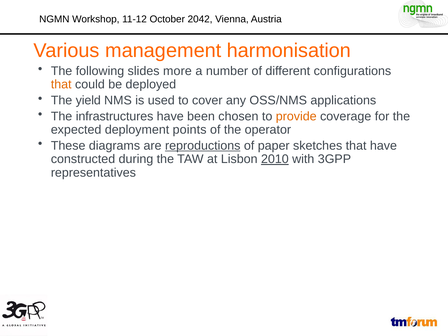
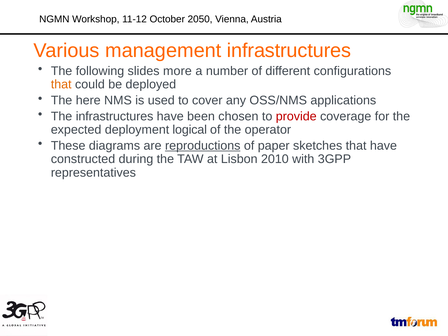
2042: 2042 -> 2050 (200, 19)
management harmonisation: harmonisation -> infrastructures (289, 51)
yield: yield -> here (88, 100)
provide colour: orange -> red (296, 116)
points: points -> logical (190, 130)
2010 underline: present -> none (275, 159)
